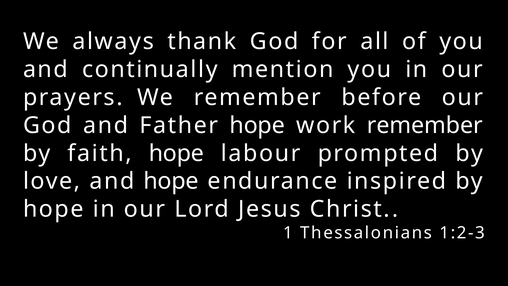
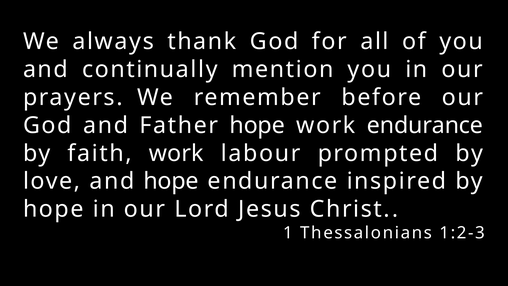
work remember: remember -> endurance (425, 125)
faith hope: hope -> work (176, 153)
